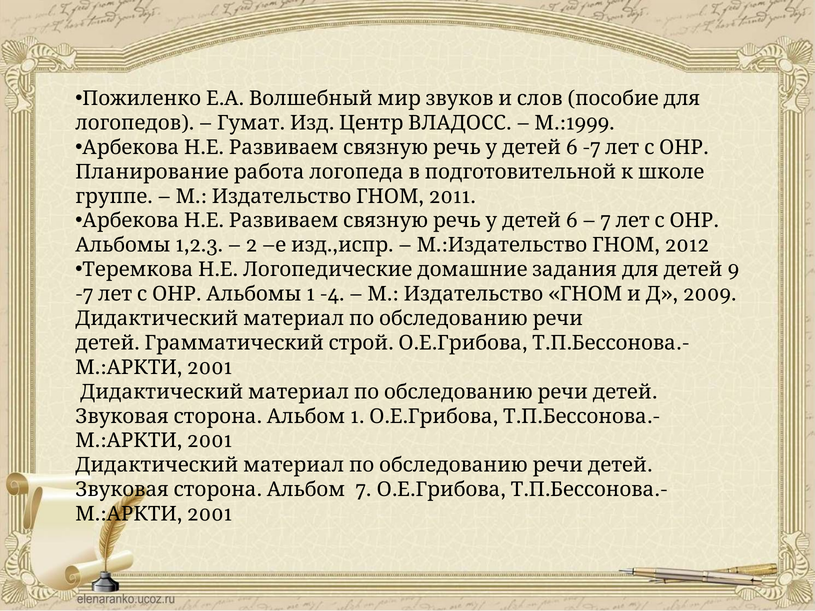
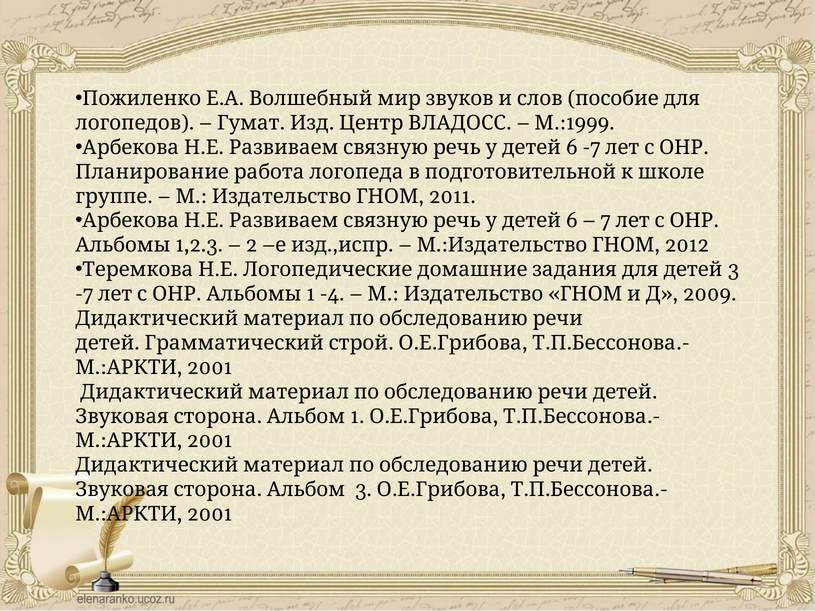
9: 9 -> 3 (733, 270)
7: 7 -> 3 (364, 490)
